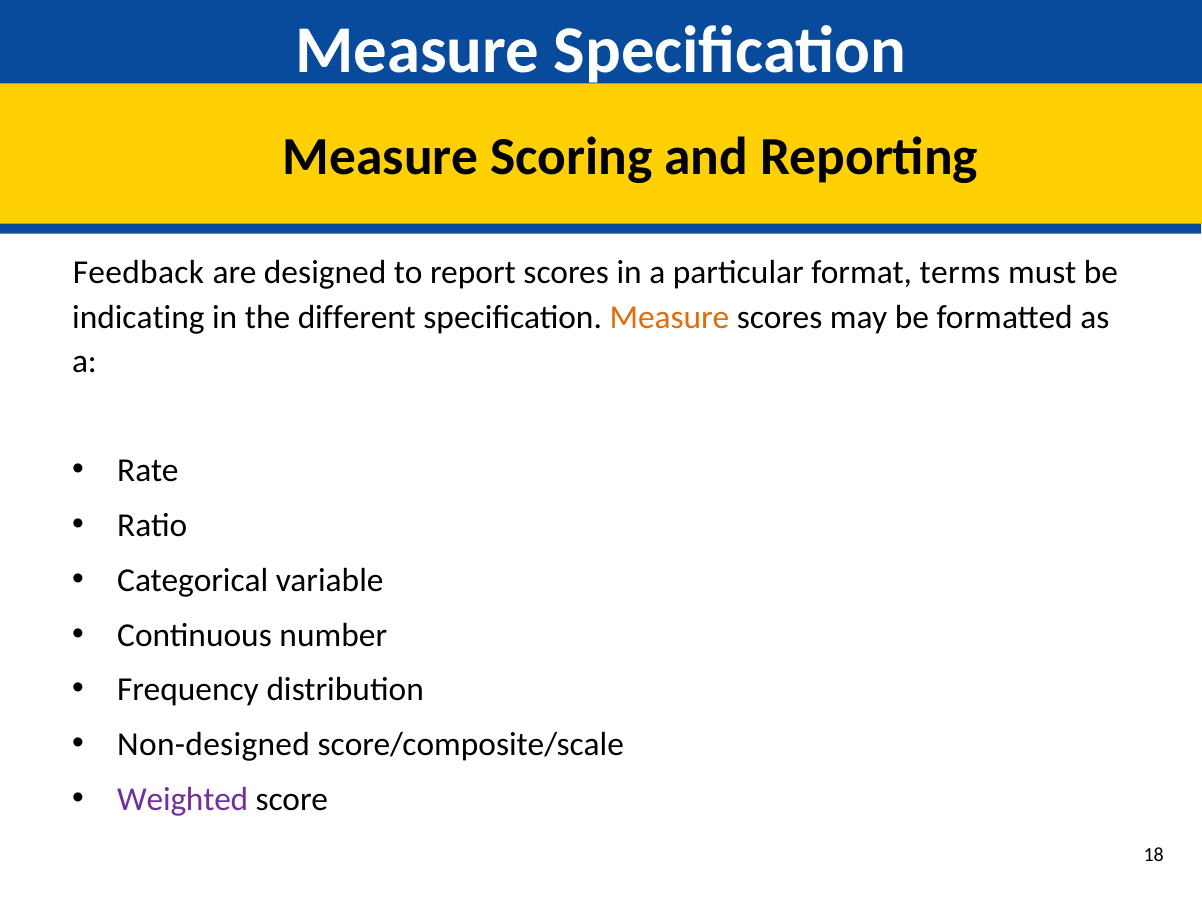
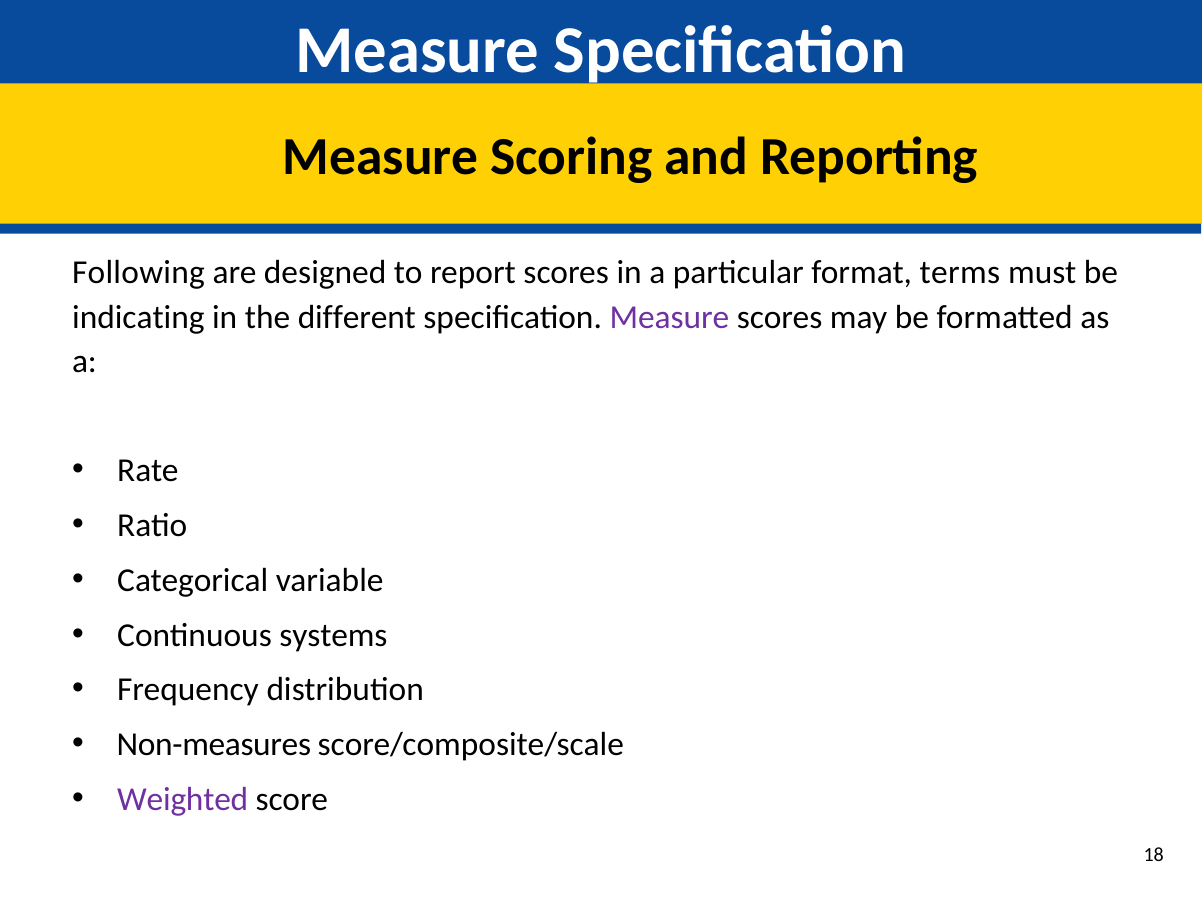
Feedback: Feedback -> Following (138, 273)
Measure colour: orange -> purple (669, 317)
number: number -> systems (333, 635)
Non-designed: Non-designed -> Non-measures (214, 744)
